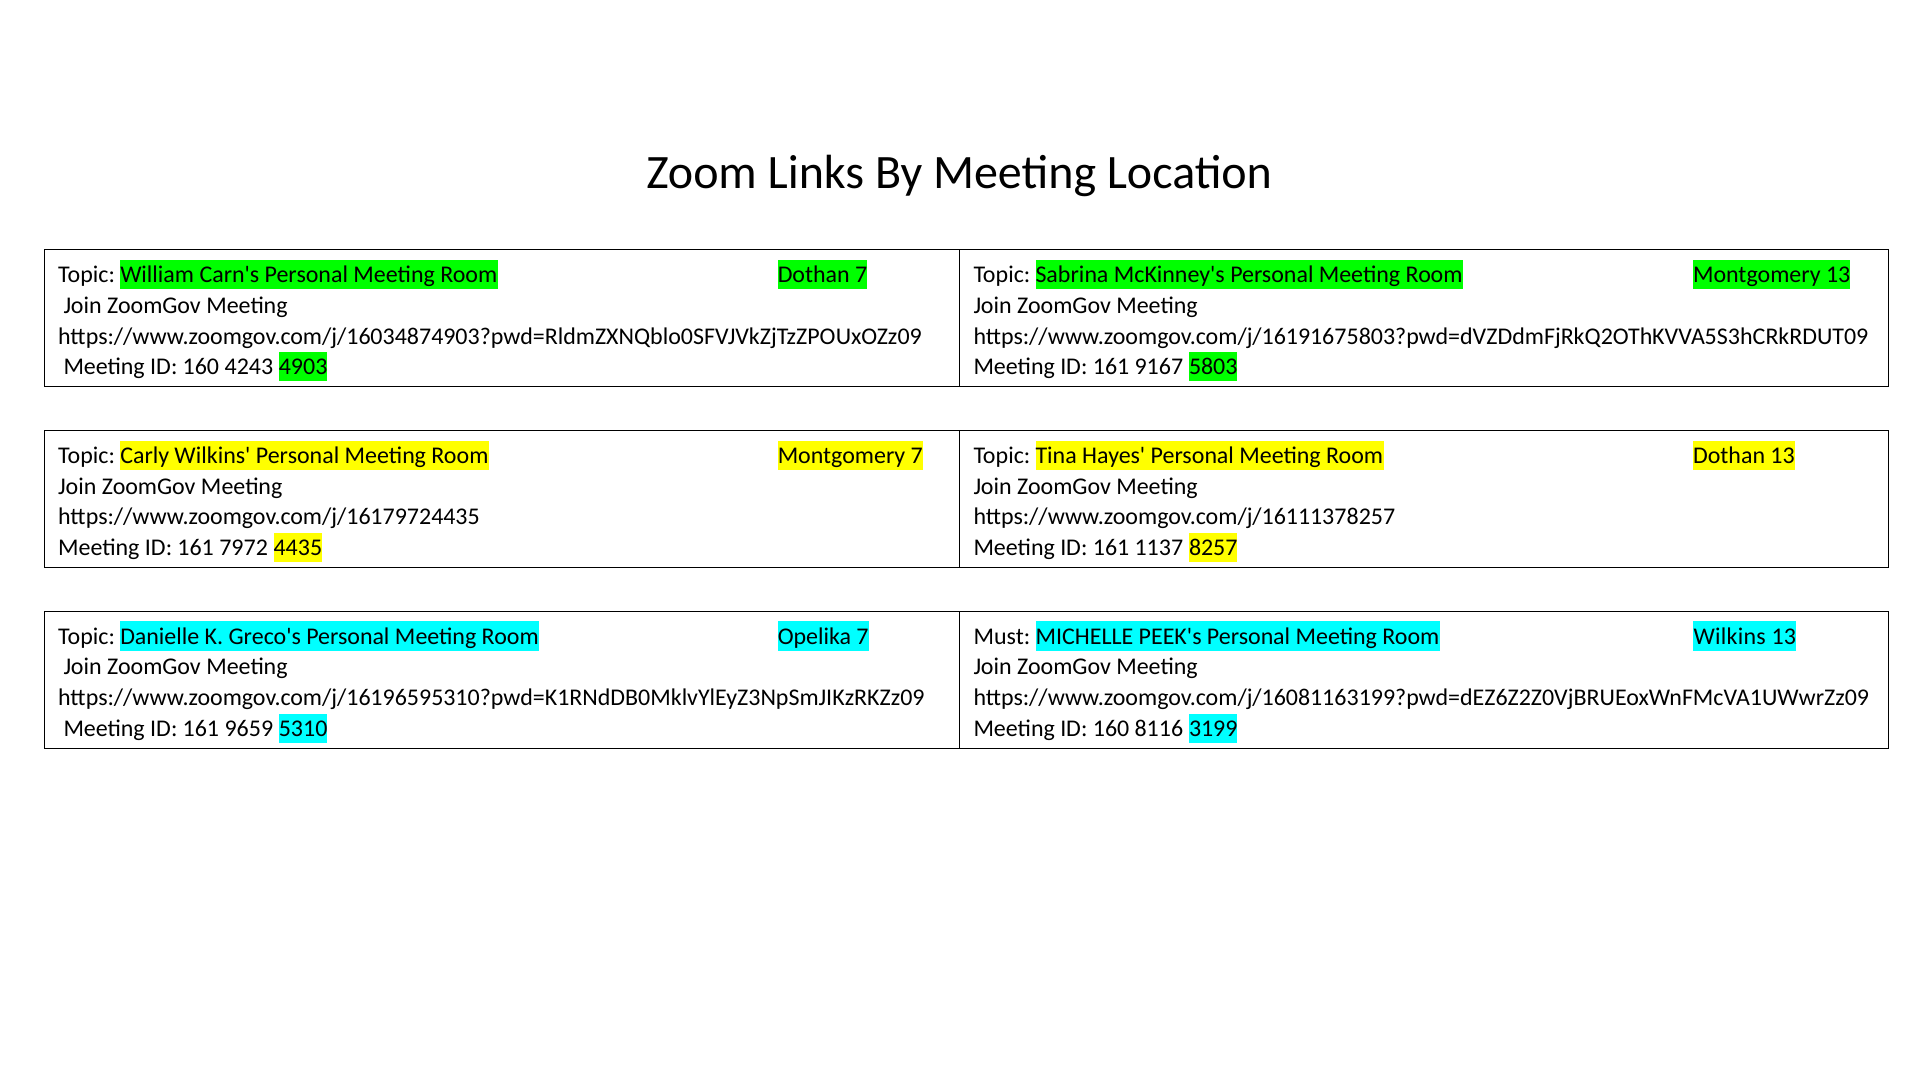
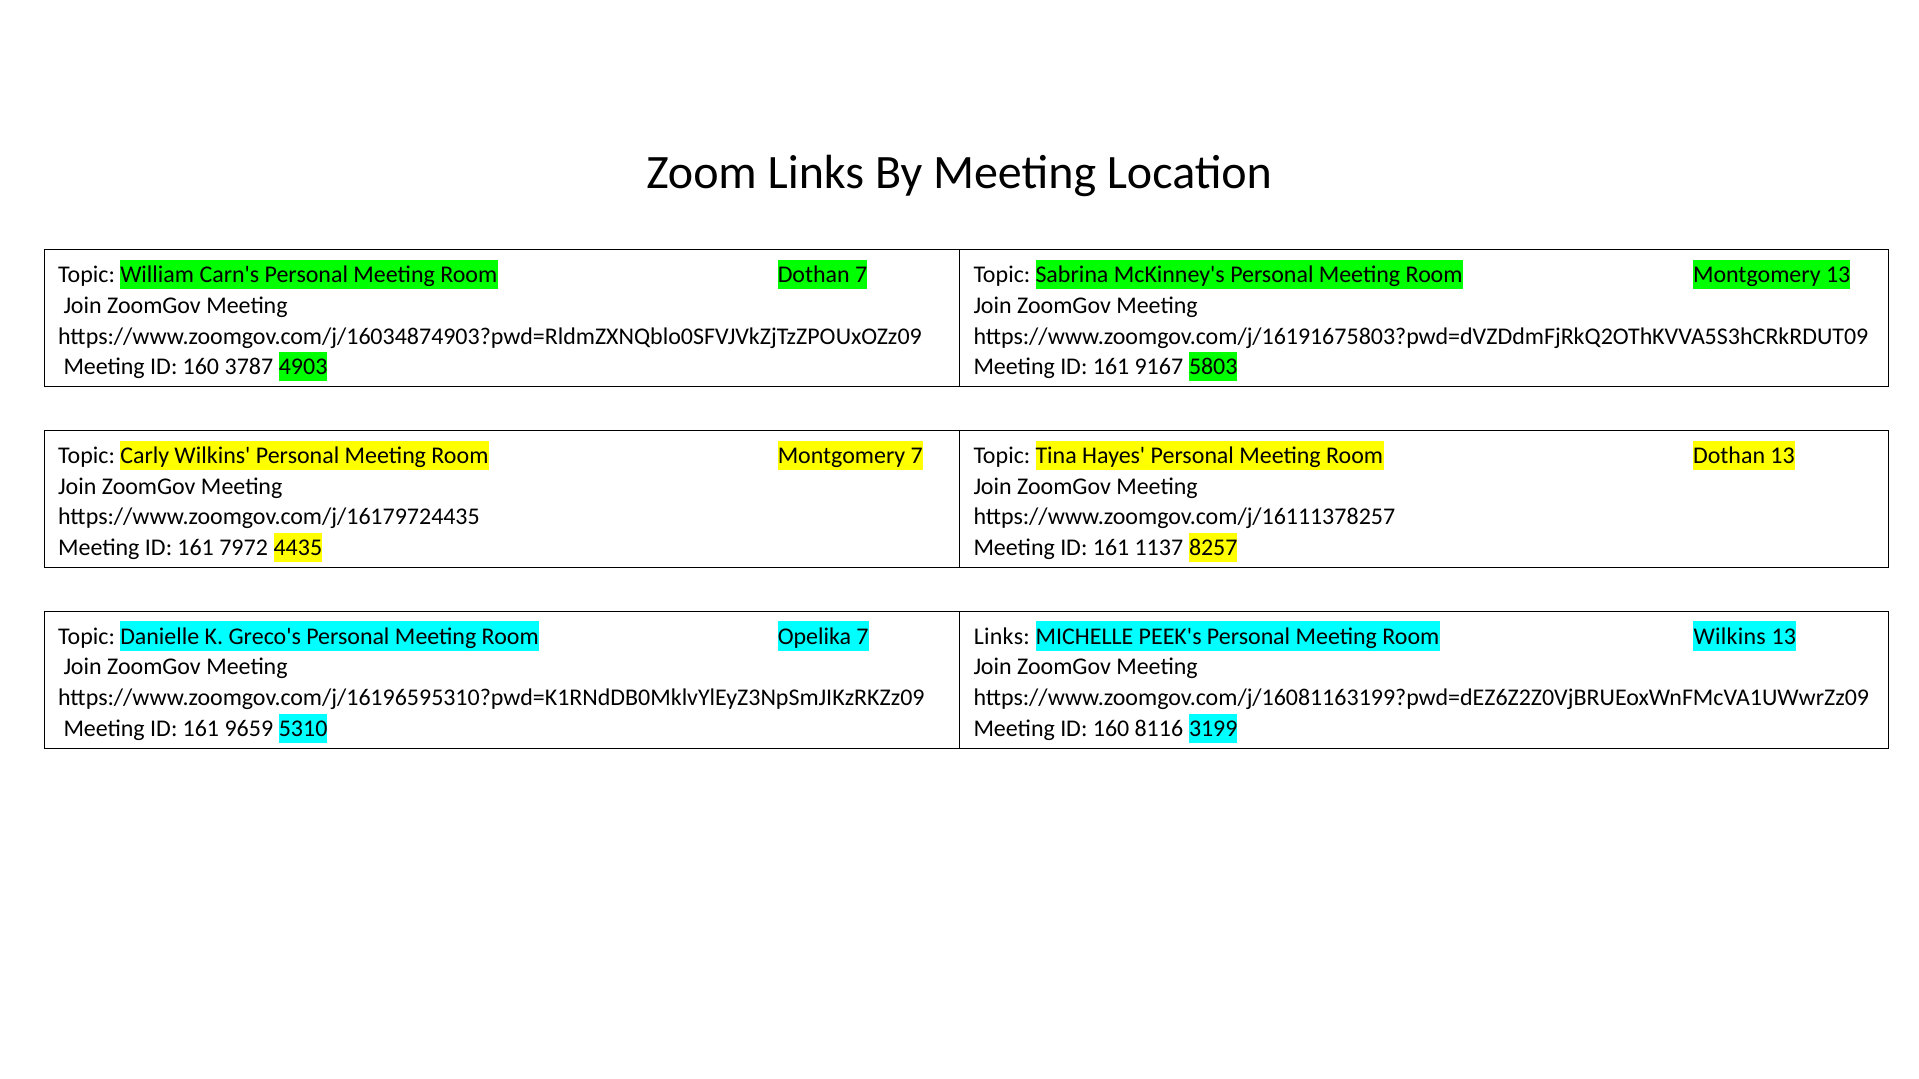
4243: 4243 -> 3787 (249, 367)
Must: Must -> Links (1002, 636)
